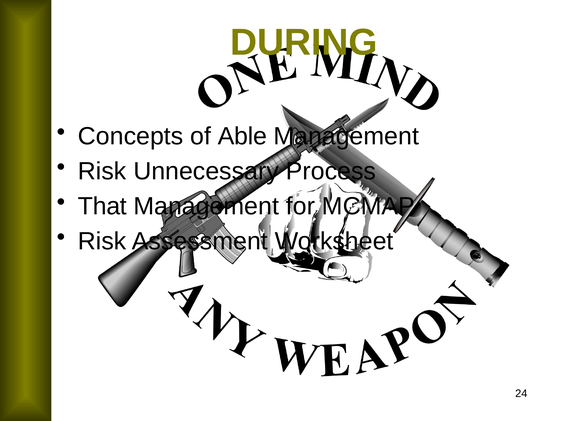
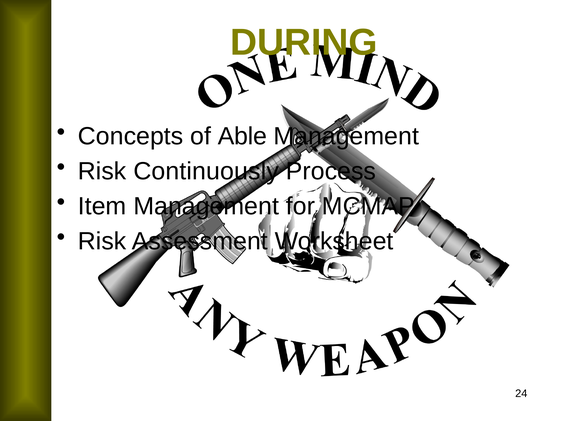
Unnecessary: Unnecessary -> Continuously (206, 171)
That: That -> Item (102, 206)
